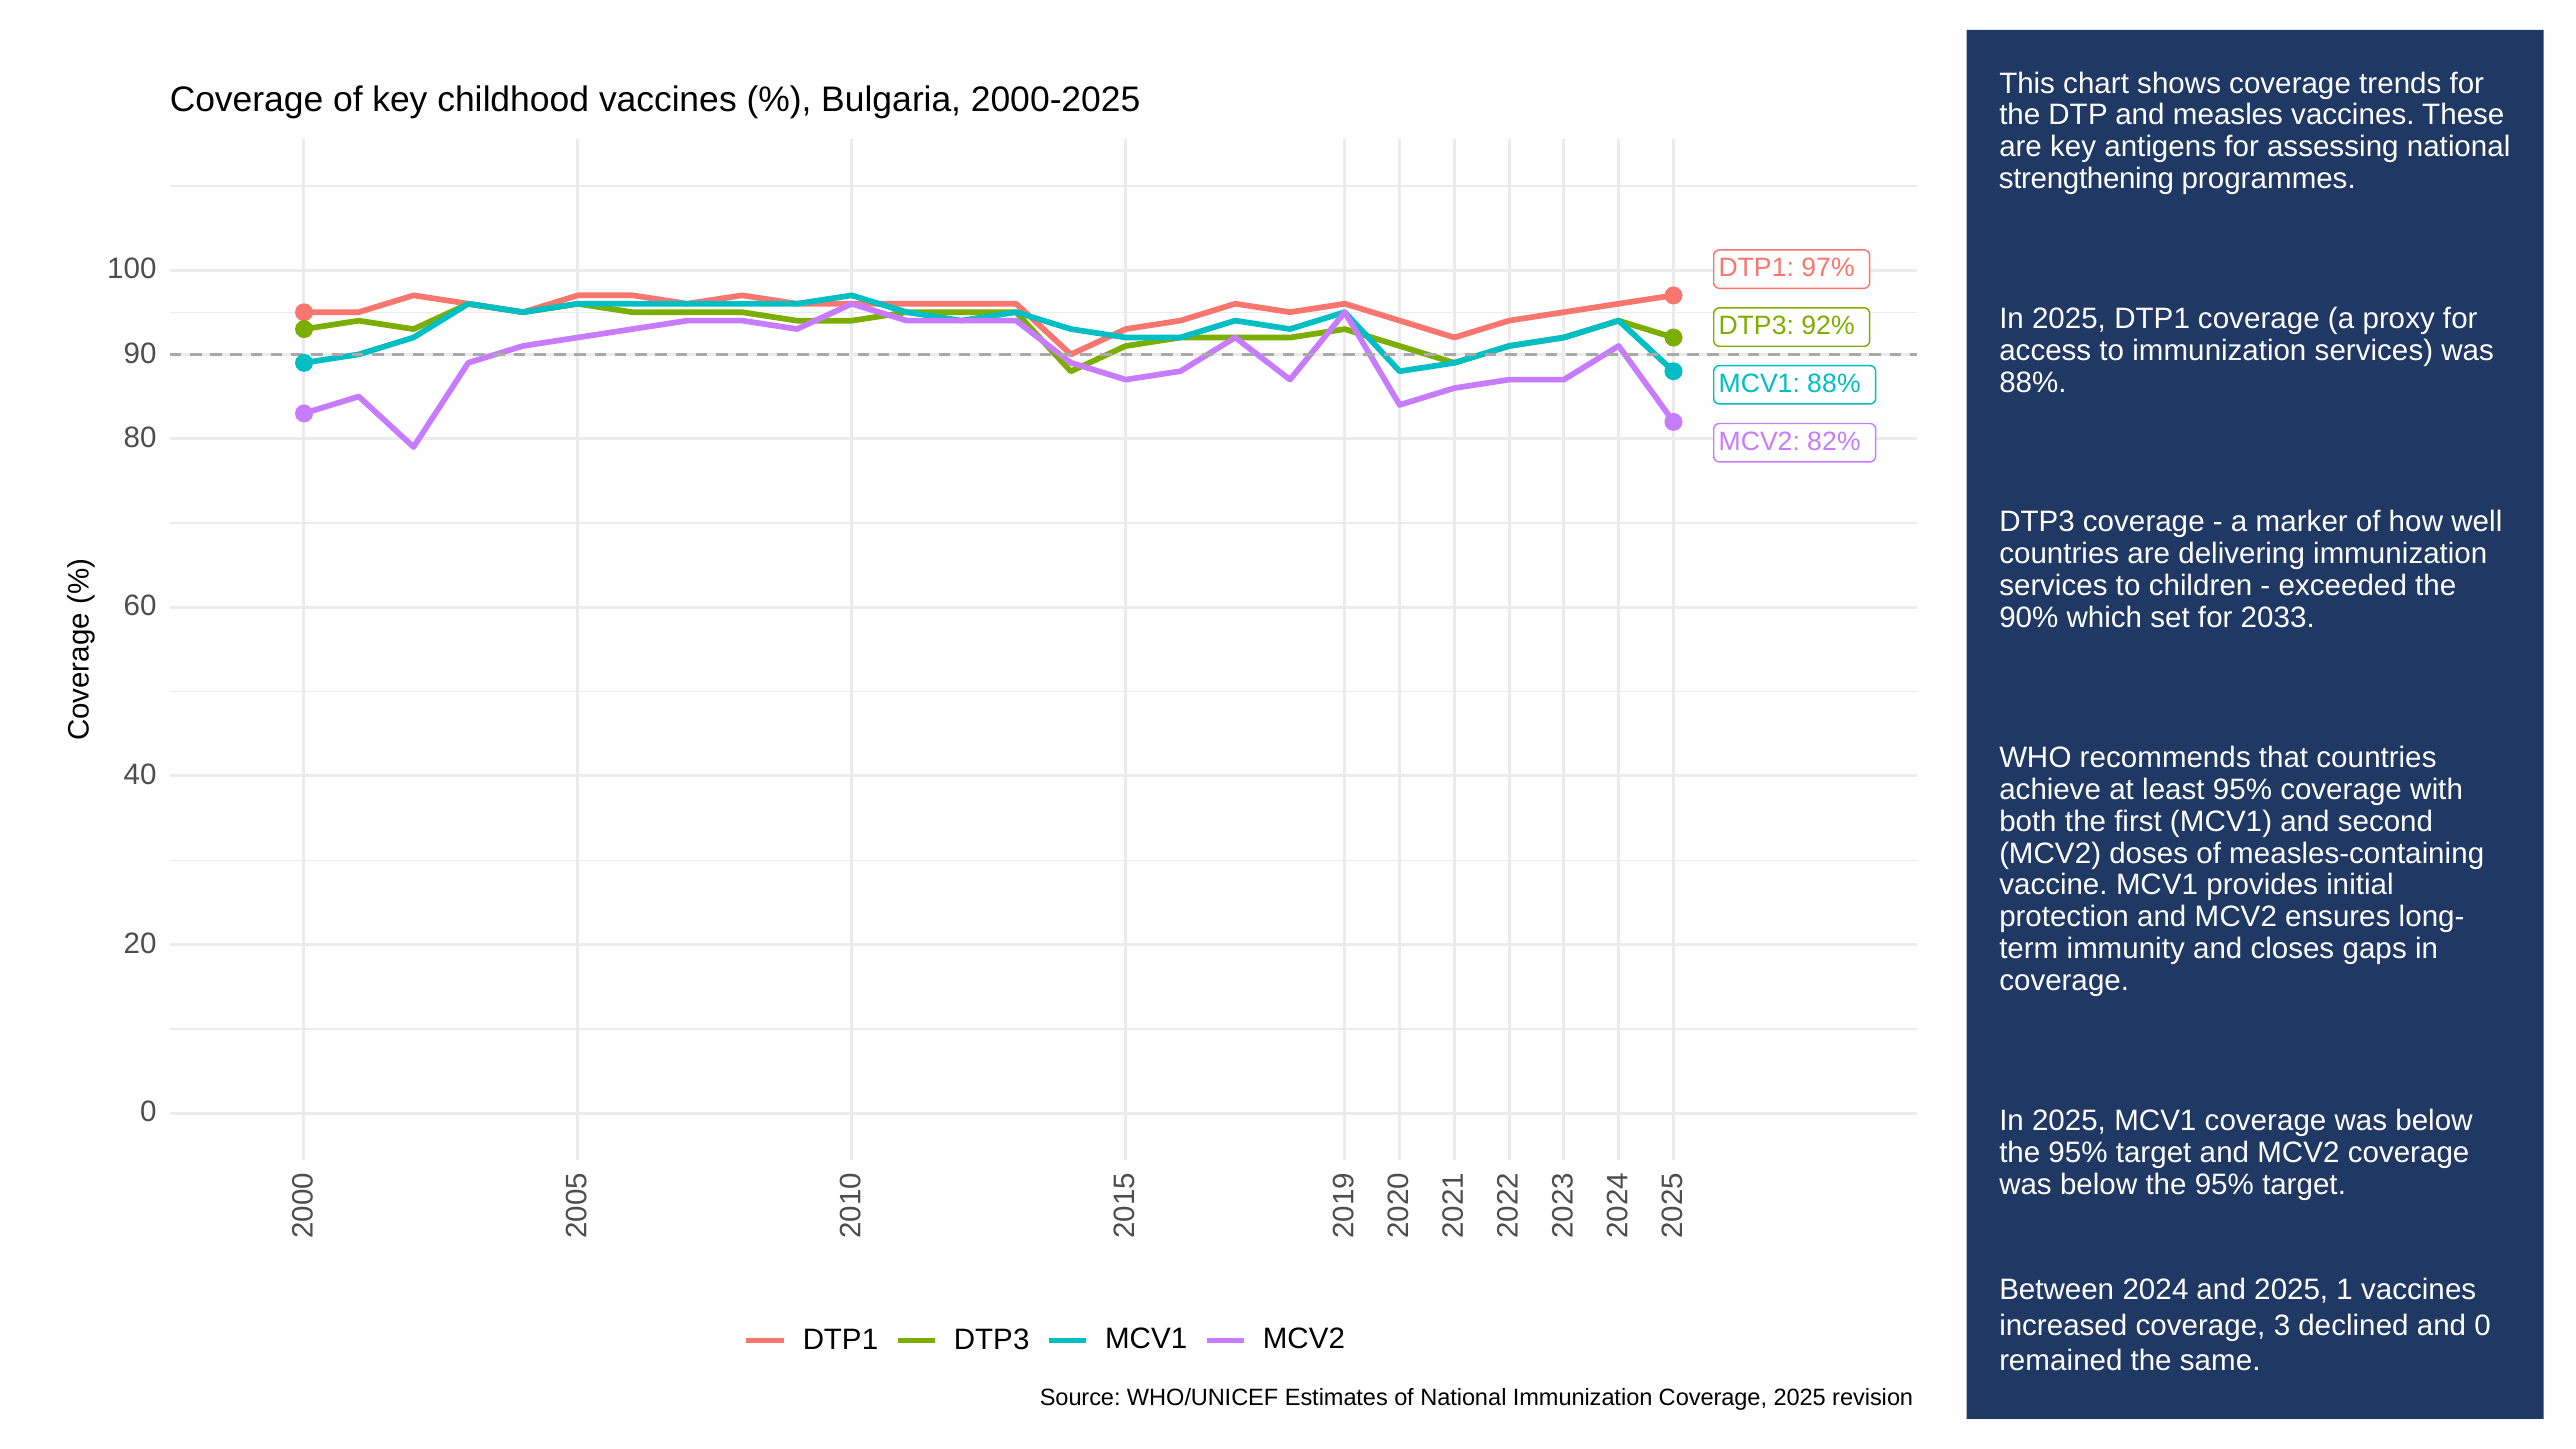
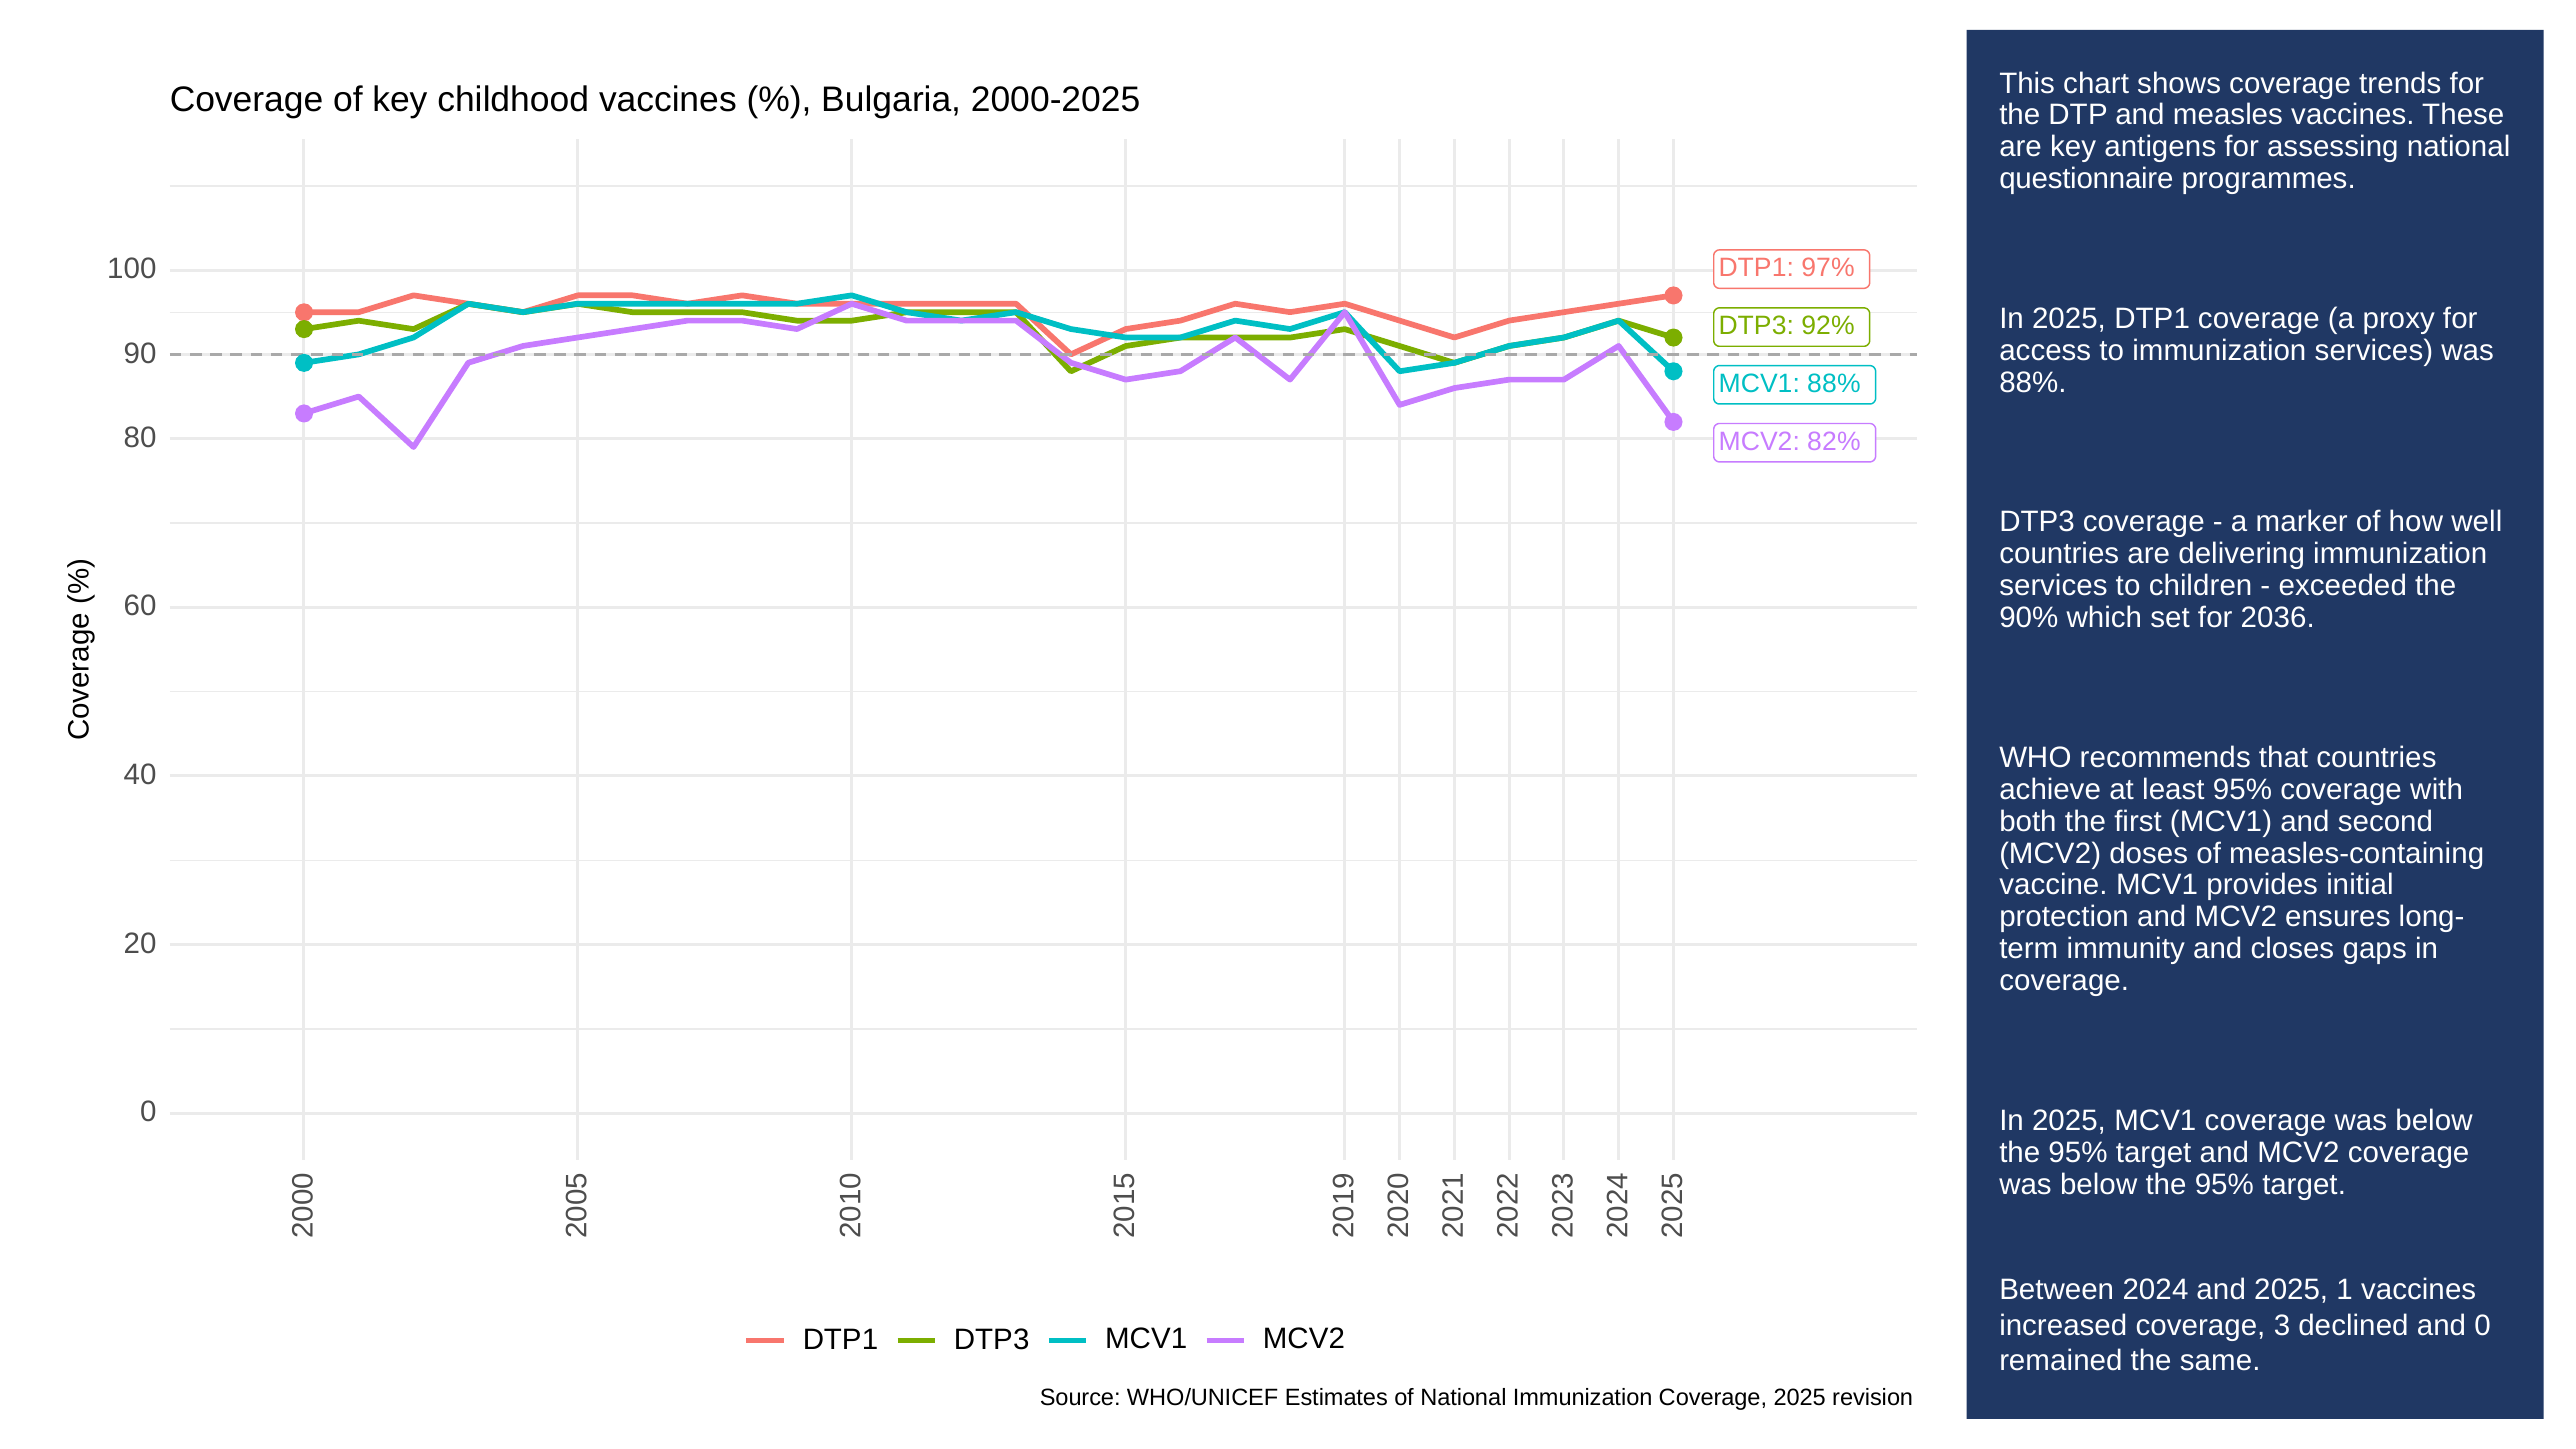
strengthening: strengthening -> questionnaire (2086, 179)
2033: 2033 -> 2036 (2278, 618)
